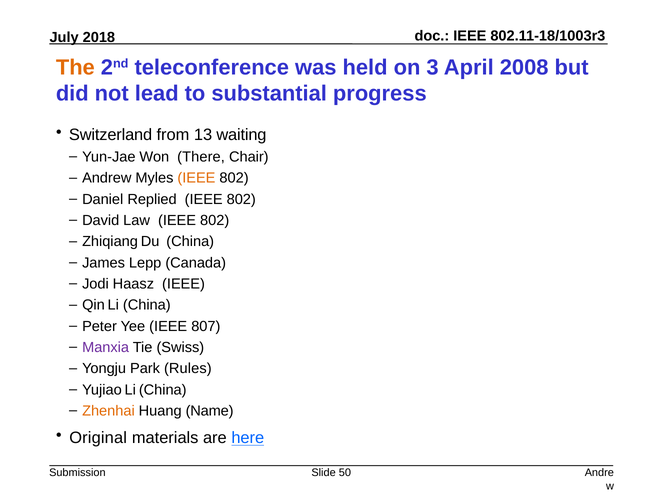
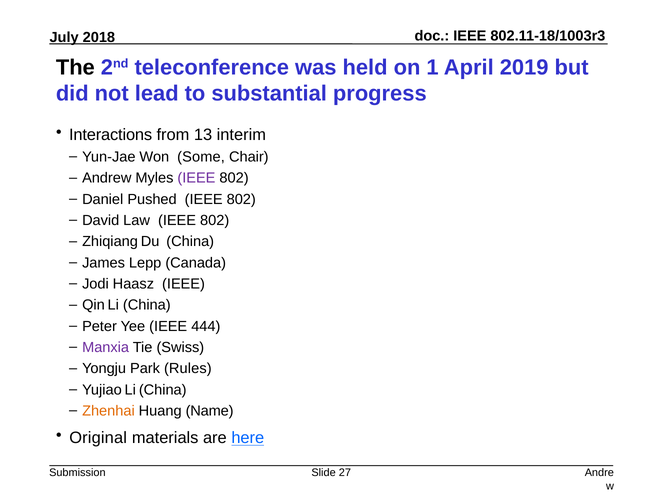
The colour: orange -> black (75, 67)
3: 3 -> 1 (433, 67)
2008: 2008 -> 2019 (524, 67)
Switzerland: Switzerland -> Interactions (111, 135)
waiting: waiting -> interim (241, 135)
There: There -> Some (201, 157)
IEEE colour: orange -> purple (196, 178)
Replied: Replied -> Pushed (152, 199)
807: 807 -> 444 (206, 326)
50: 50 -> 27 (345, 473)
